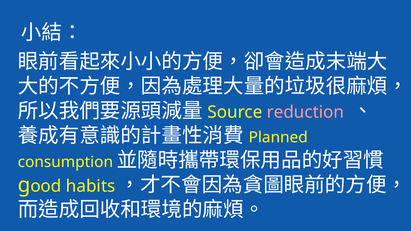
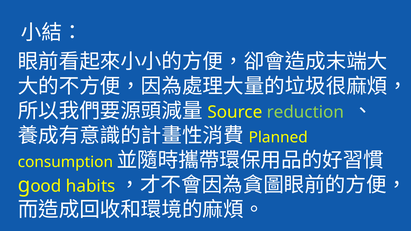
reduction colour: pink -> light green (305, 112)
